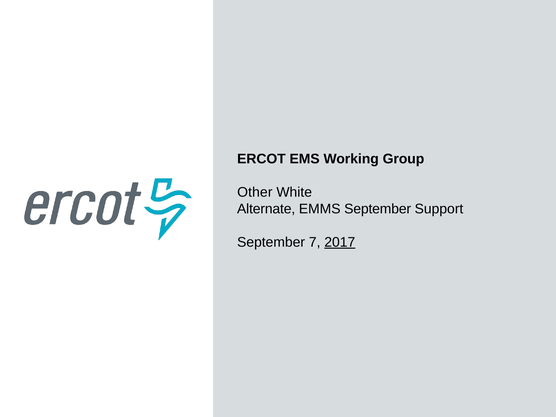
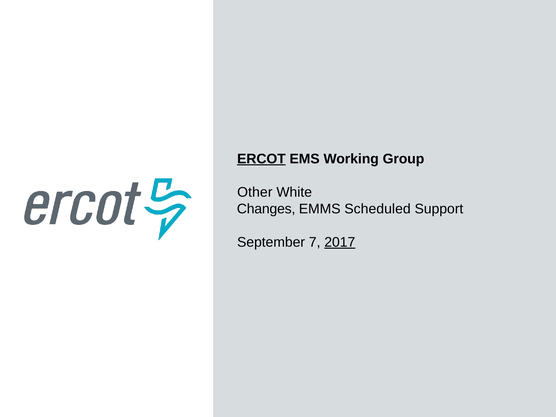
ERCOT underline: none -> present (261, 159)
Alternate: Alternate -> Changes (266, 209)
EMMS September: September -> Scheduled (378, 209)
